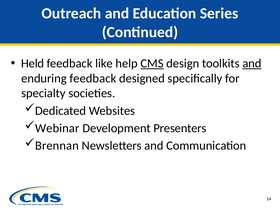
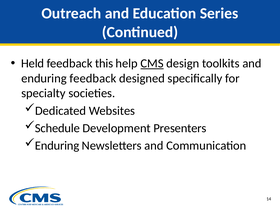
like: like -> this (104, 63)
and underline: present -> none (252, 63)
Webinar: Webinar -> Schedule (57, 128)
Brennan: Brennan -> Enduring (57, 146)
